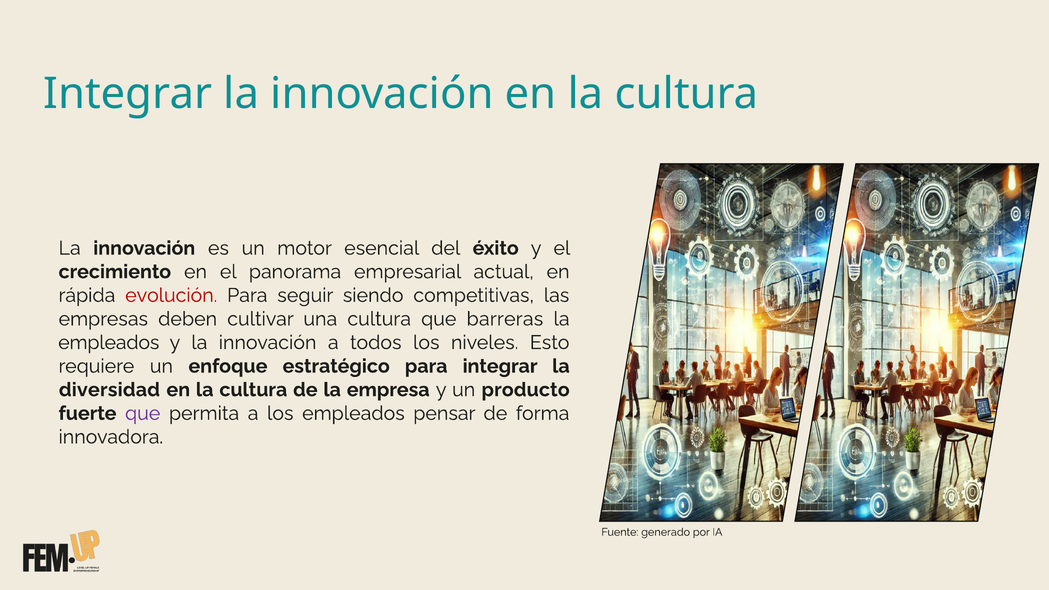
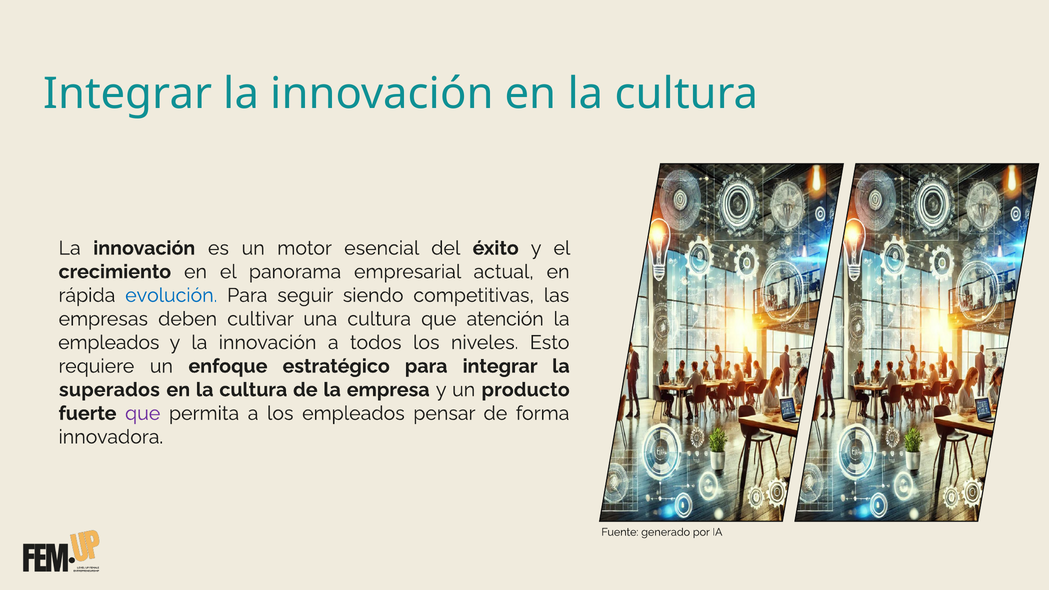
evolución colour: red -> blue (171, 295)
barreras: barreras -> atención (505, 319)
diversidad: diversidad -> superados (109, 390)
